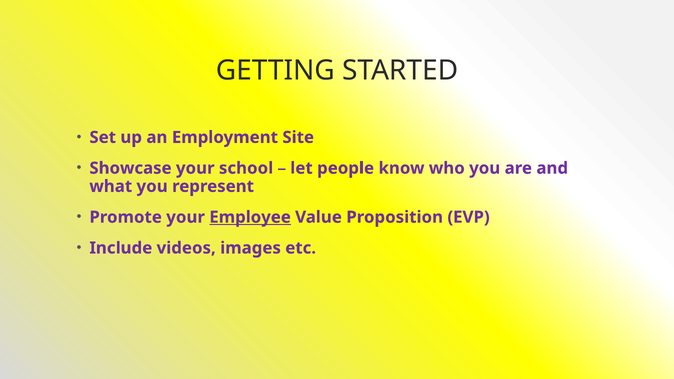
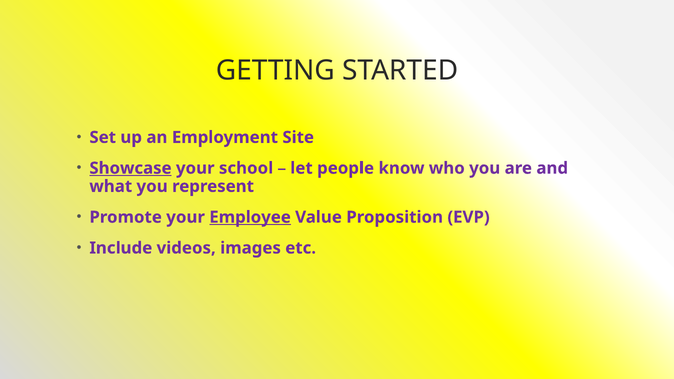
Showcase underline: none -> present (130, 168)
